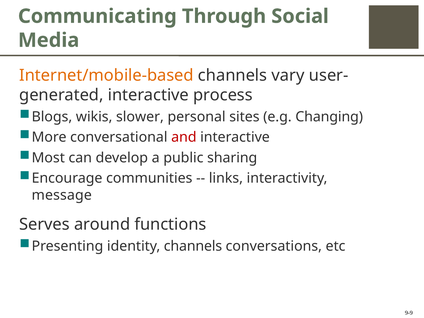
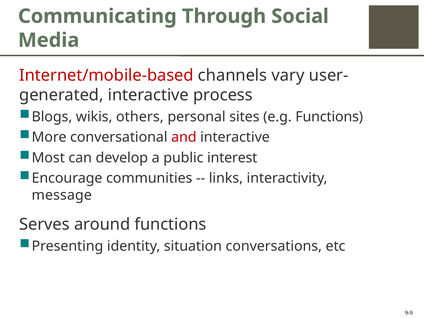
Internet/mobile-based colour: orange -> red (106, 75)
slower: slower -> others (140, 117)
e.g Changing: Changing -> Functions (329, 117)
sharing: sharing -> interest (232, 158)
identity channels: channels -> situation (193, 246)
